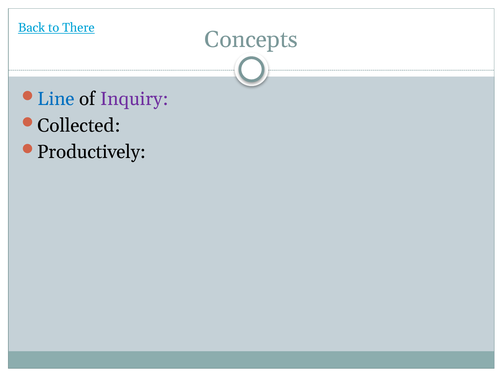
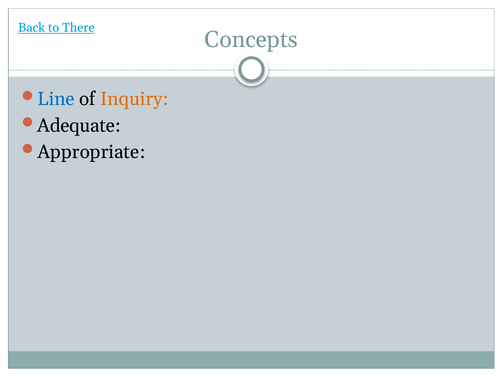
Inquiry colour: purple -> orange (134, 99)
Collected: Collected -> Adequate (79, 126)
Productively: Productively -> Appropriate (91, 152)
